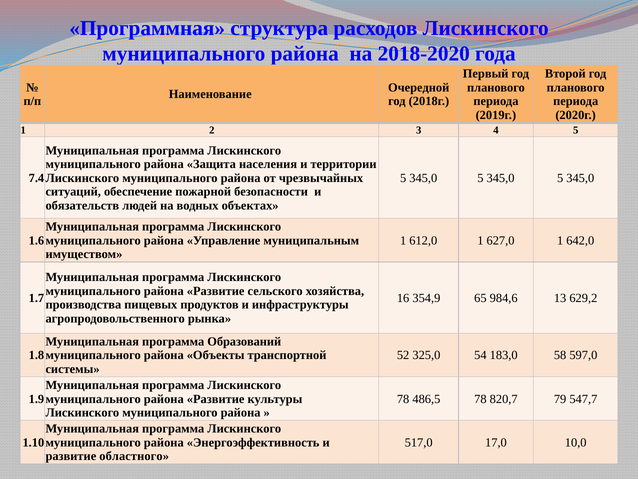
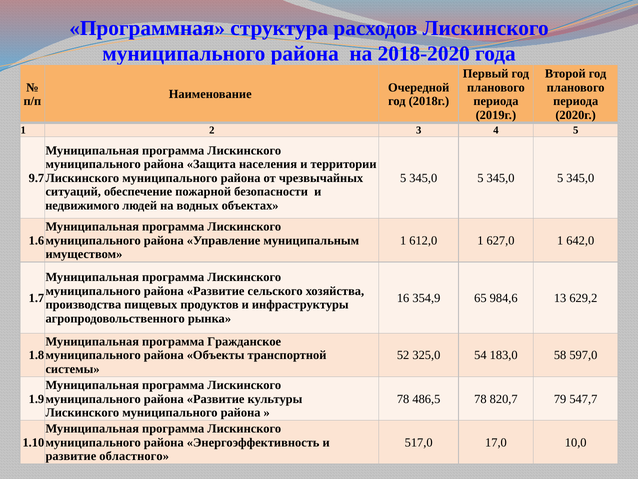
7.4: 7.4 -> 9.7 (36, 178)
обязательств: обязательств -> недвижимого (82, 205)
Образований: Образований -> Гражданское (244, 341)
